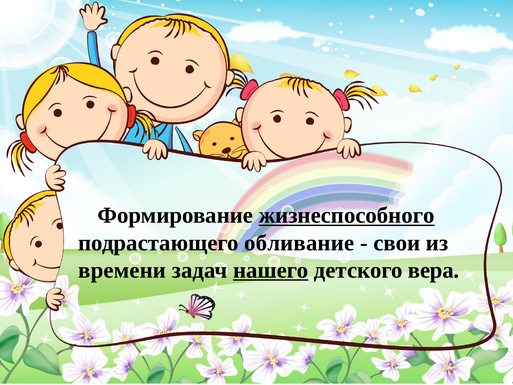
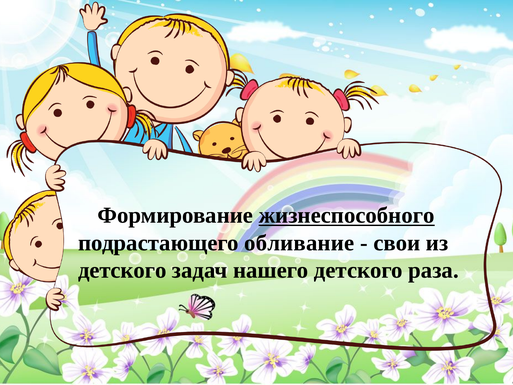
времени: времени -> детского (122, 270)
нашего underline: present -> none (271, 270)
вера: вера -> раза (433, 270)
